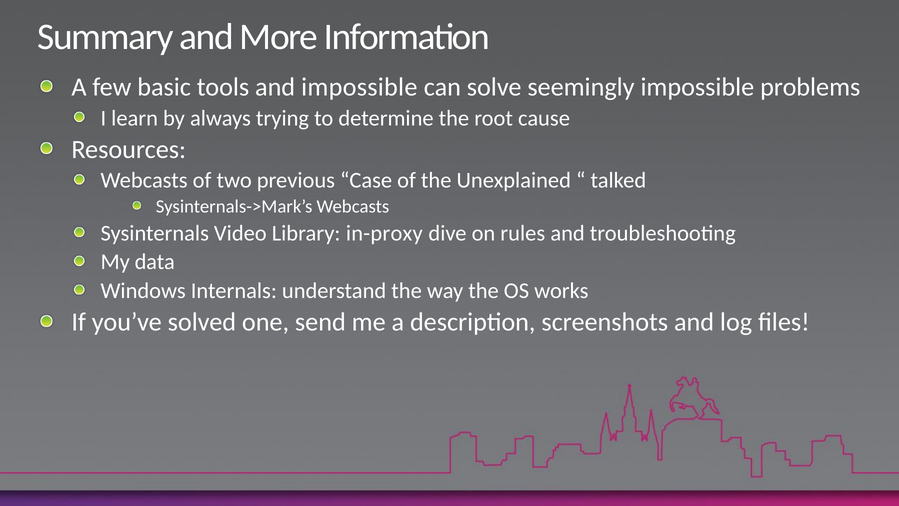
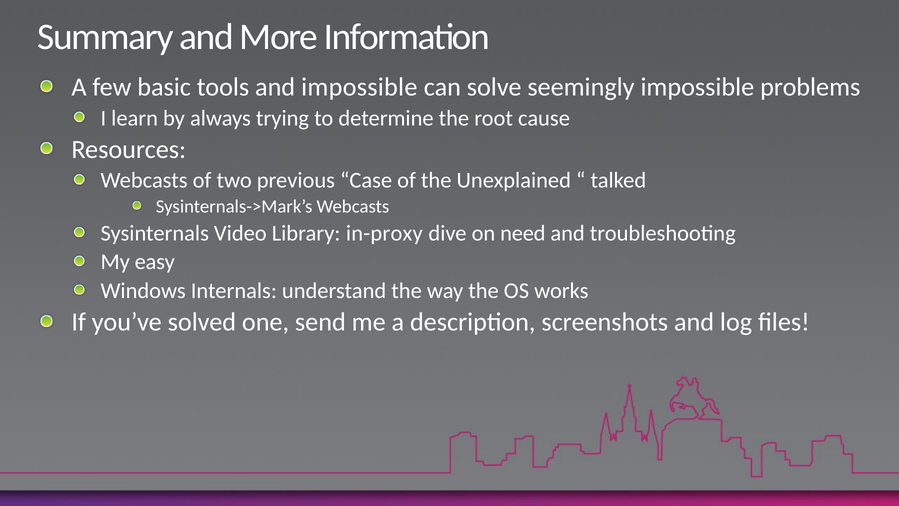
rules: rules -> need (523, 233)
data: data -> easy (155, 262)
